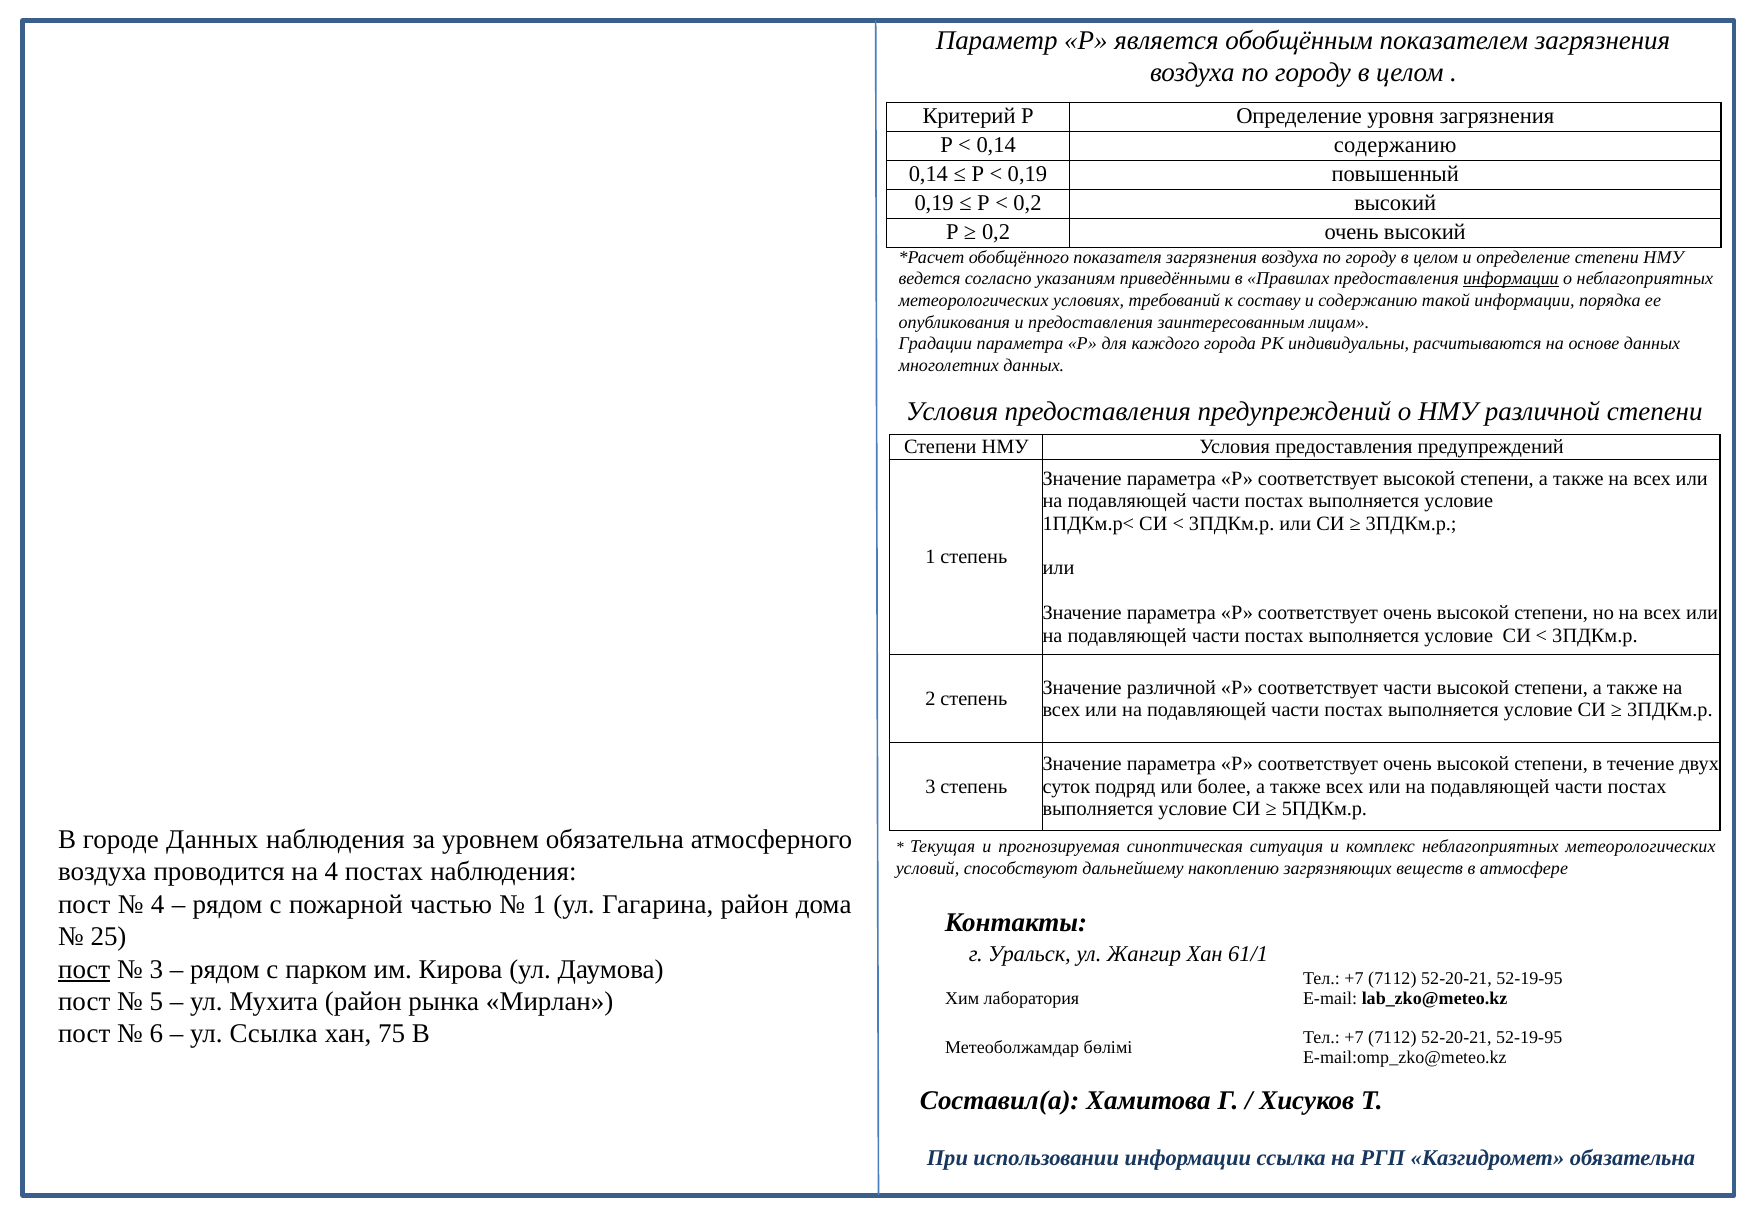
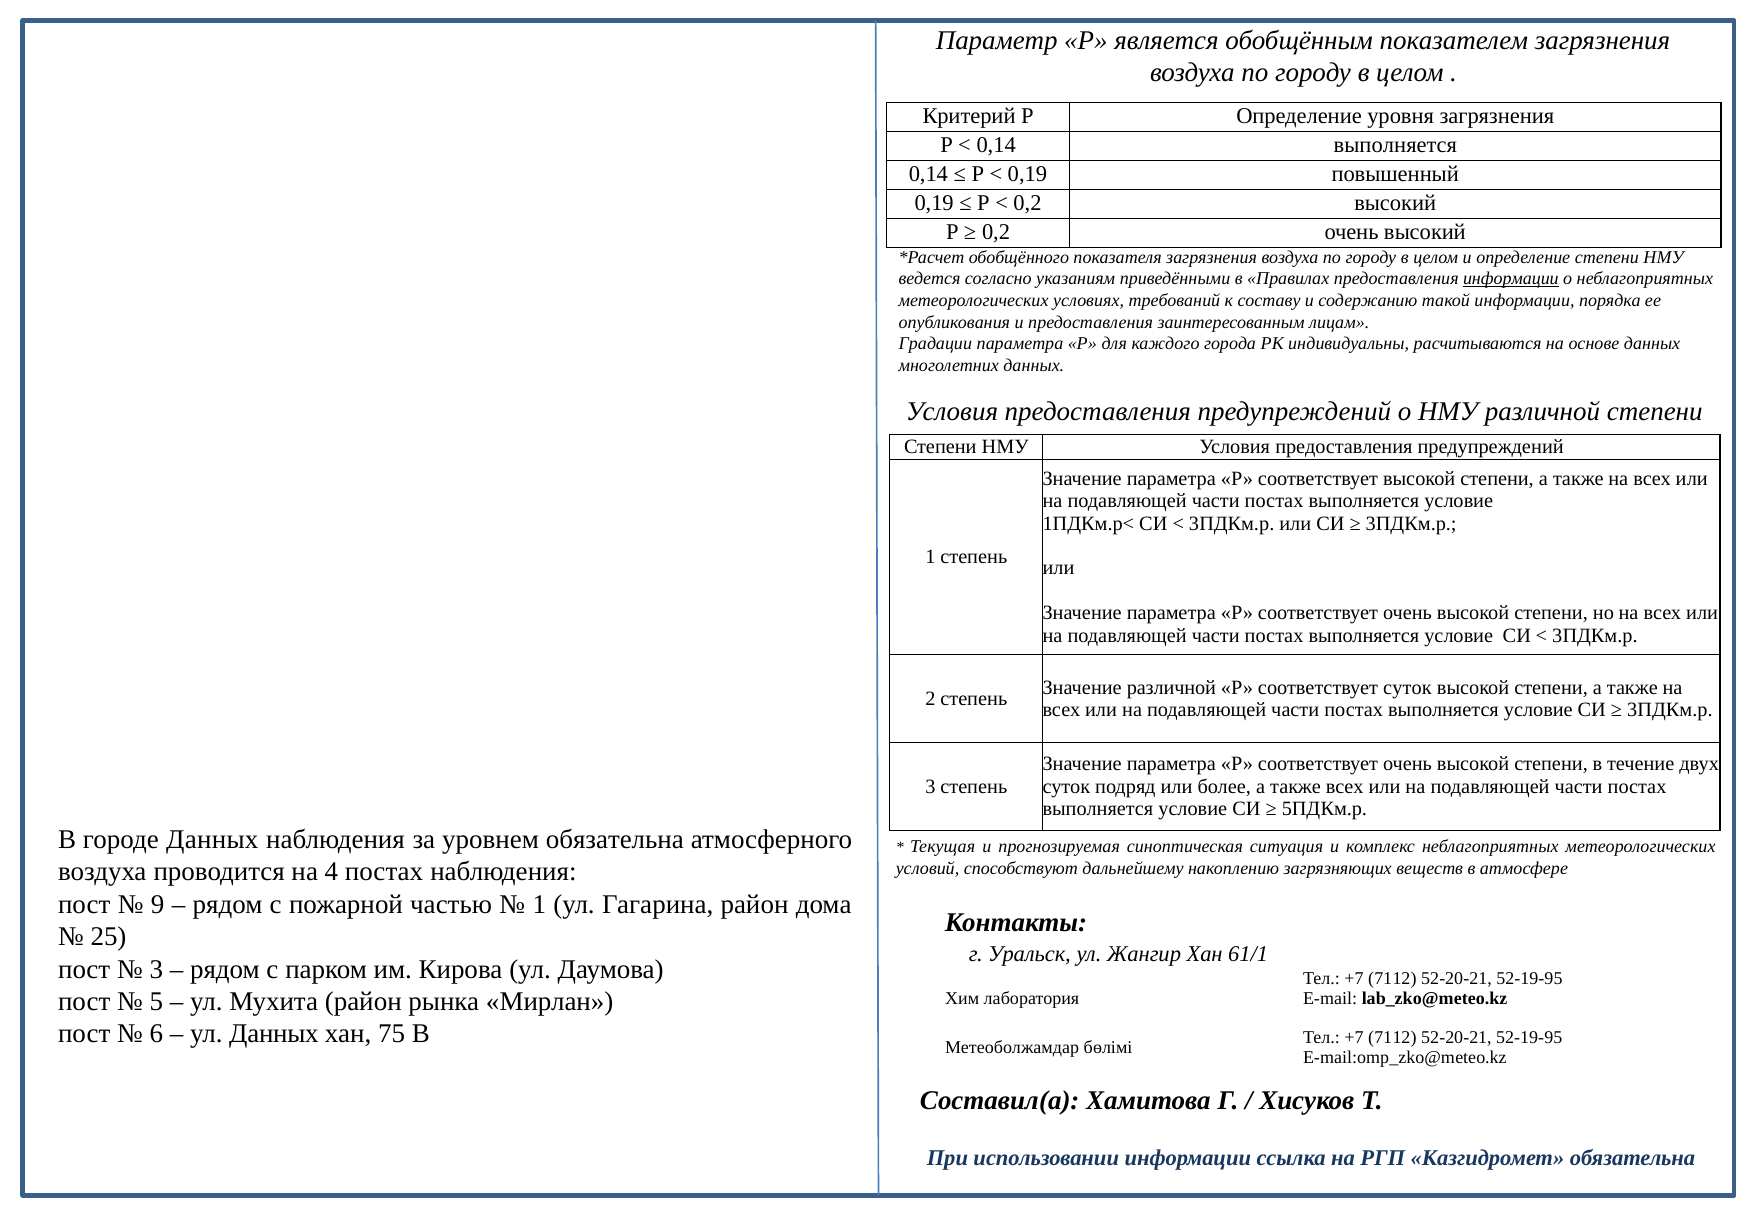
0,14 содержанию: содержанию -> выполняется (1395, 145)
соответствует части: части -> суток (1407, 688)
4: 4 -> 9 (158, 905)
пост underline: present -> none (84, 969)
ул Ссылка: Ссылка -> Данных (274, 1034)
